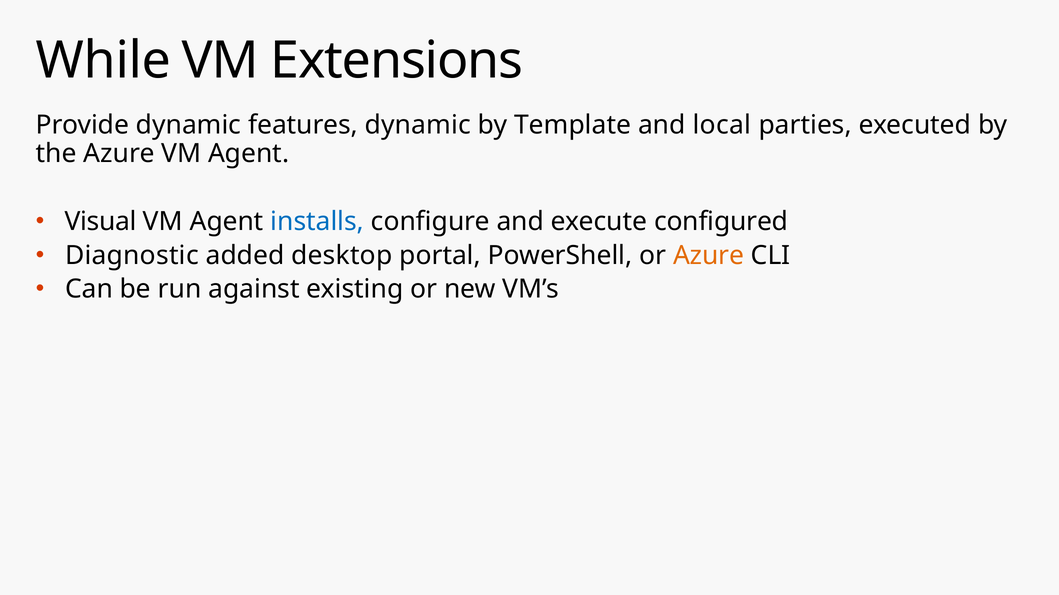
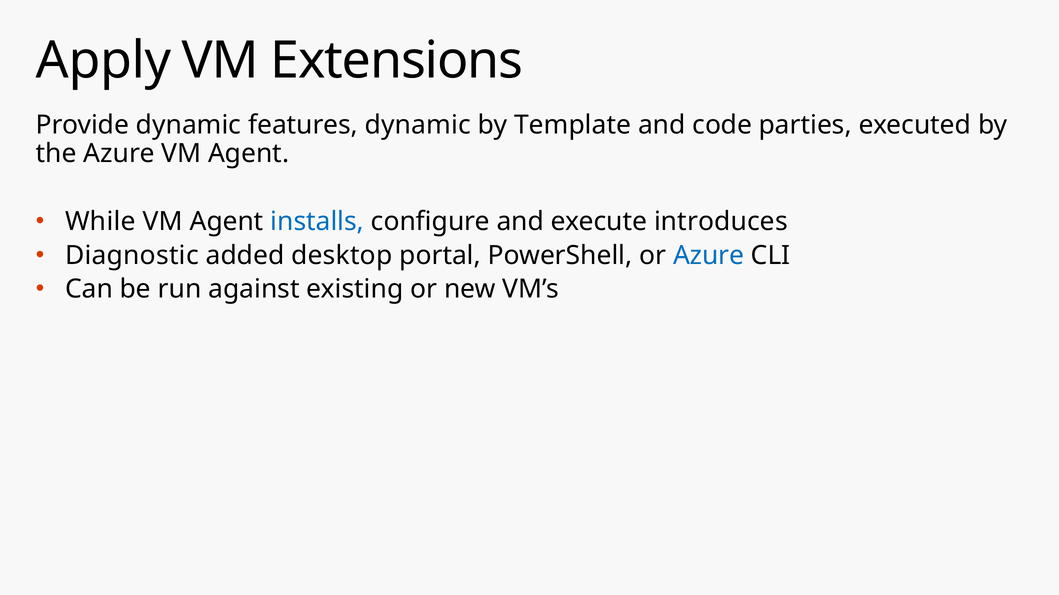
While: While -> Apply (103, 61)
local: local -> code (722, 125)
Visual: Visual -> While (100, 222)
configured: configured -> introduces (721, 222)
Azure colour: orange -> blue (709, 256)
